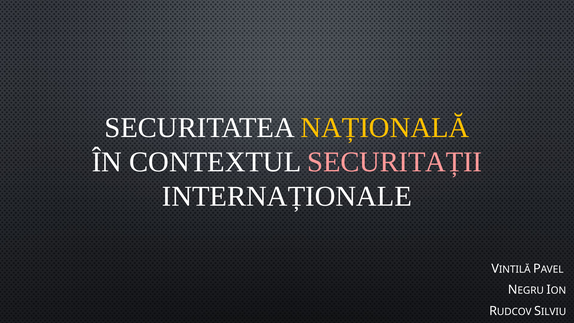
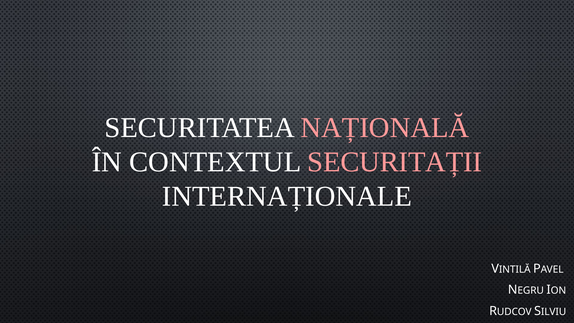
NAȚIONALĂ colour: yellow -> pink (385, 128)
